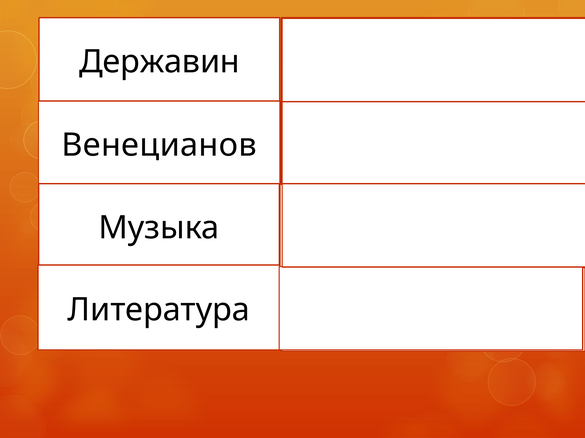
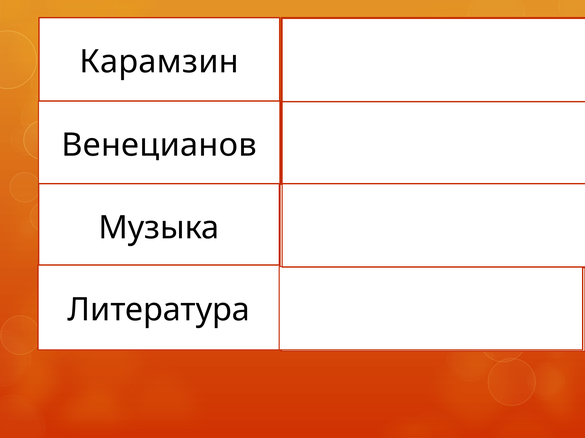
Державин: Державин -> Карамзин (159, 62)
